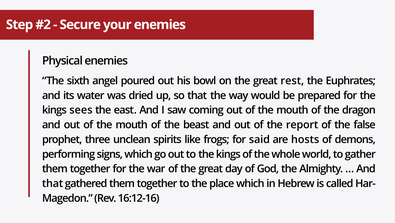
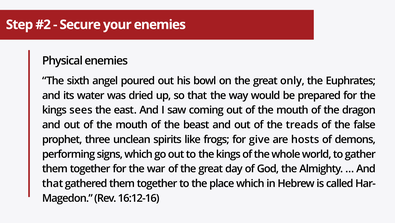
rest: rest -> only (292, 81)
report: report -> treads (302, 125)
said: said -> give (259, 139)
